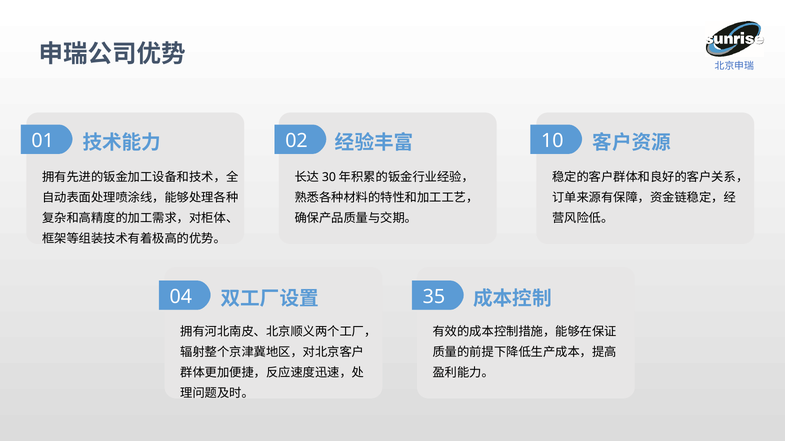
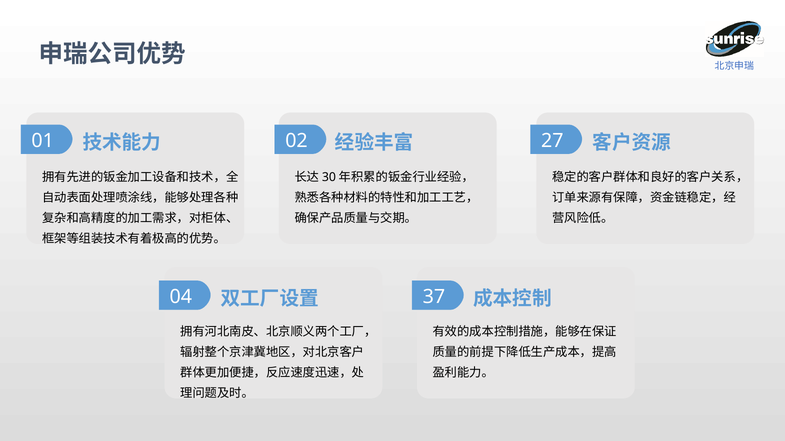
10: 10 -> 27 (552, 141)
35: 35 -> 37 (434, 297)
